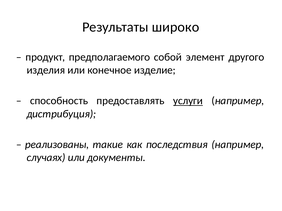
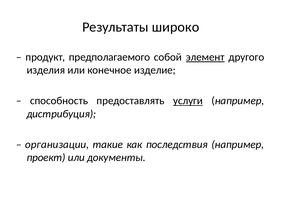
элемент underline: none -> present (205, 57)
реализованы: реализованы -> организации (57, 145)
случаях: случаях -> проект (46, 158)
